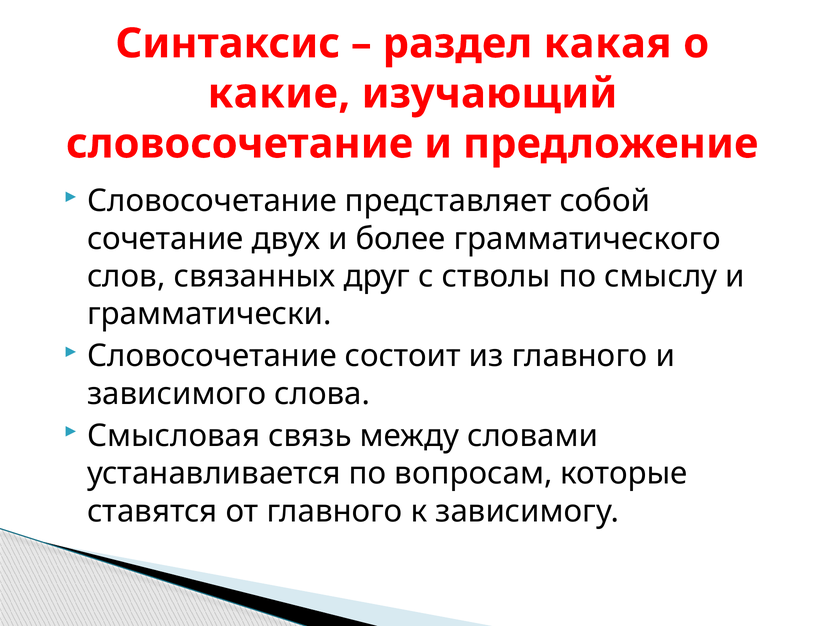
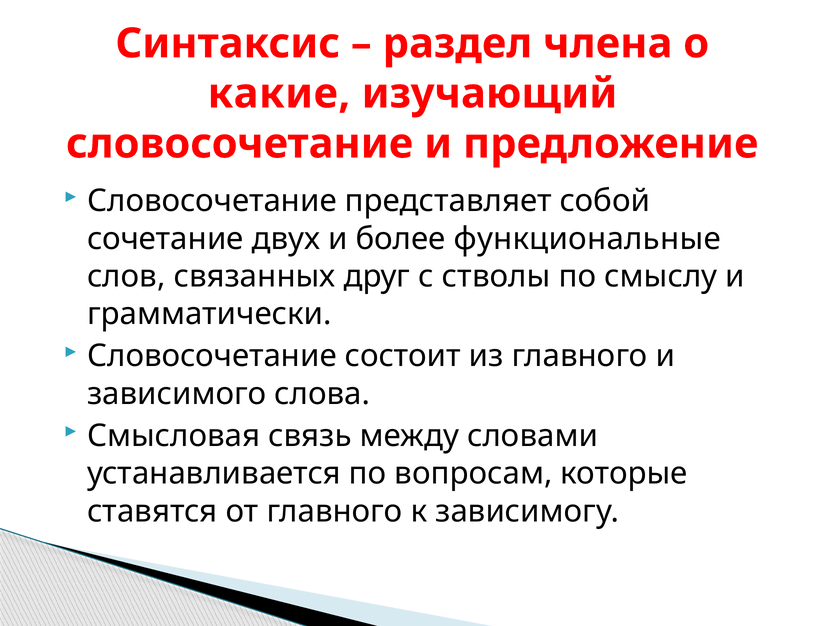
какая: какая -> члена (608, 44)
грамматического: грамматического -> функциональные (587, 239)
